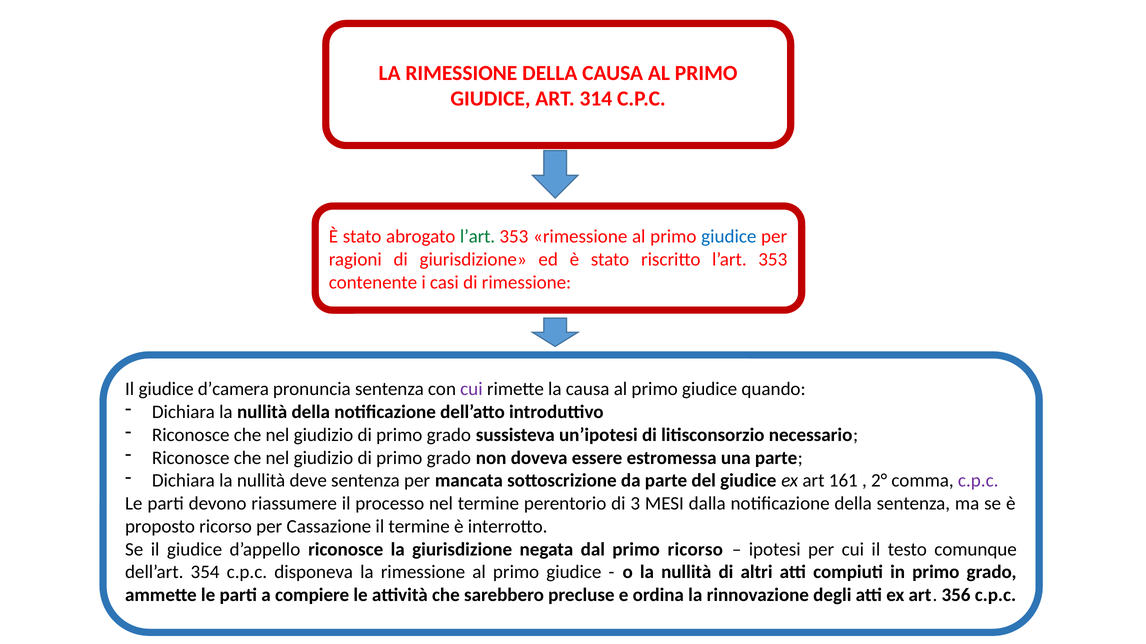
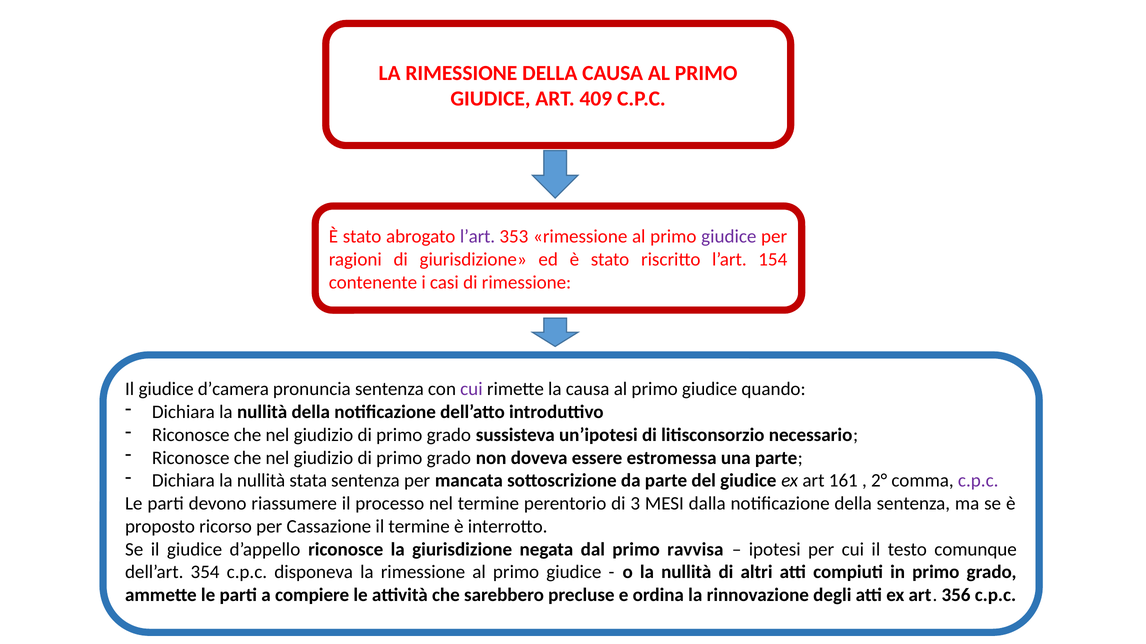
314: 314 -> 409 (596, 99)
l’art colour: green -> purple (478, 237)
giudice colour: blue -> purple (729, 237)
riscritto l’art 353: 353 -> 154 (773, 260)
deve: deve -> stata (308, 481)
primo ricorso: ricorso -> ravvisa (695, 550)
